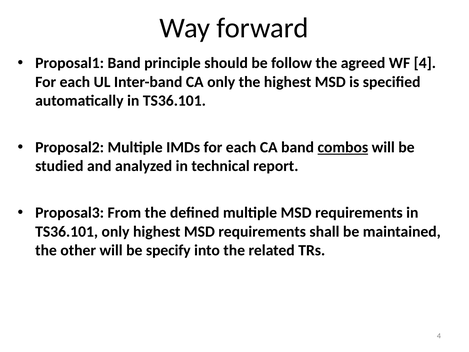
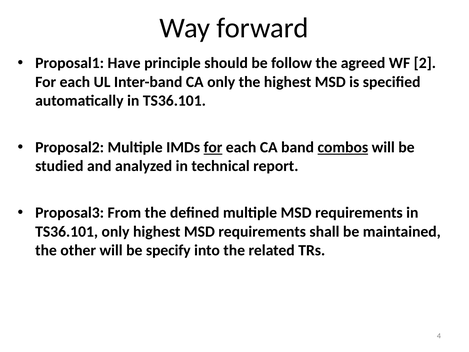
Proposal1 Band: Band -> Have (124, 63)
WF 4: 4 -> 2 (425, 63)
for underline: none -> present (213, 147)
